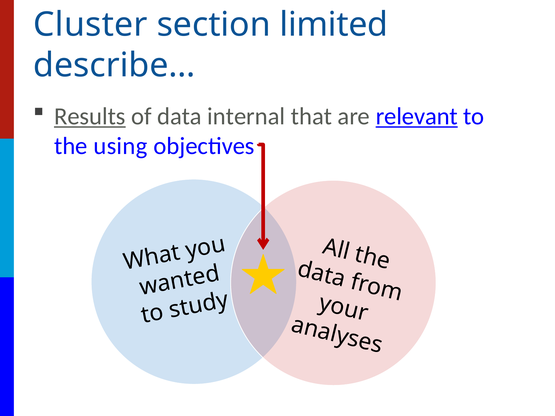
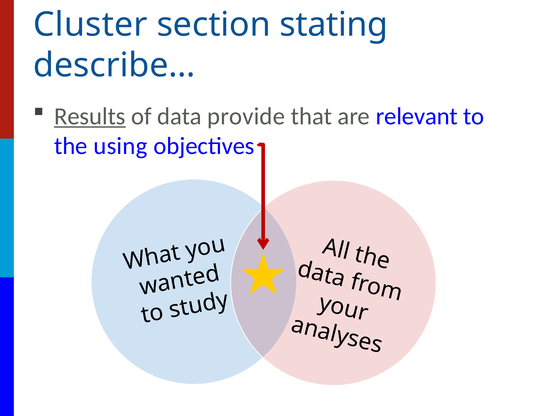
limited: limited -> stating (334, 25)
internal: internal -> provide (246, 116)
relevant underline: present -> none (417, 116)
